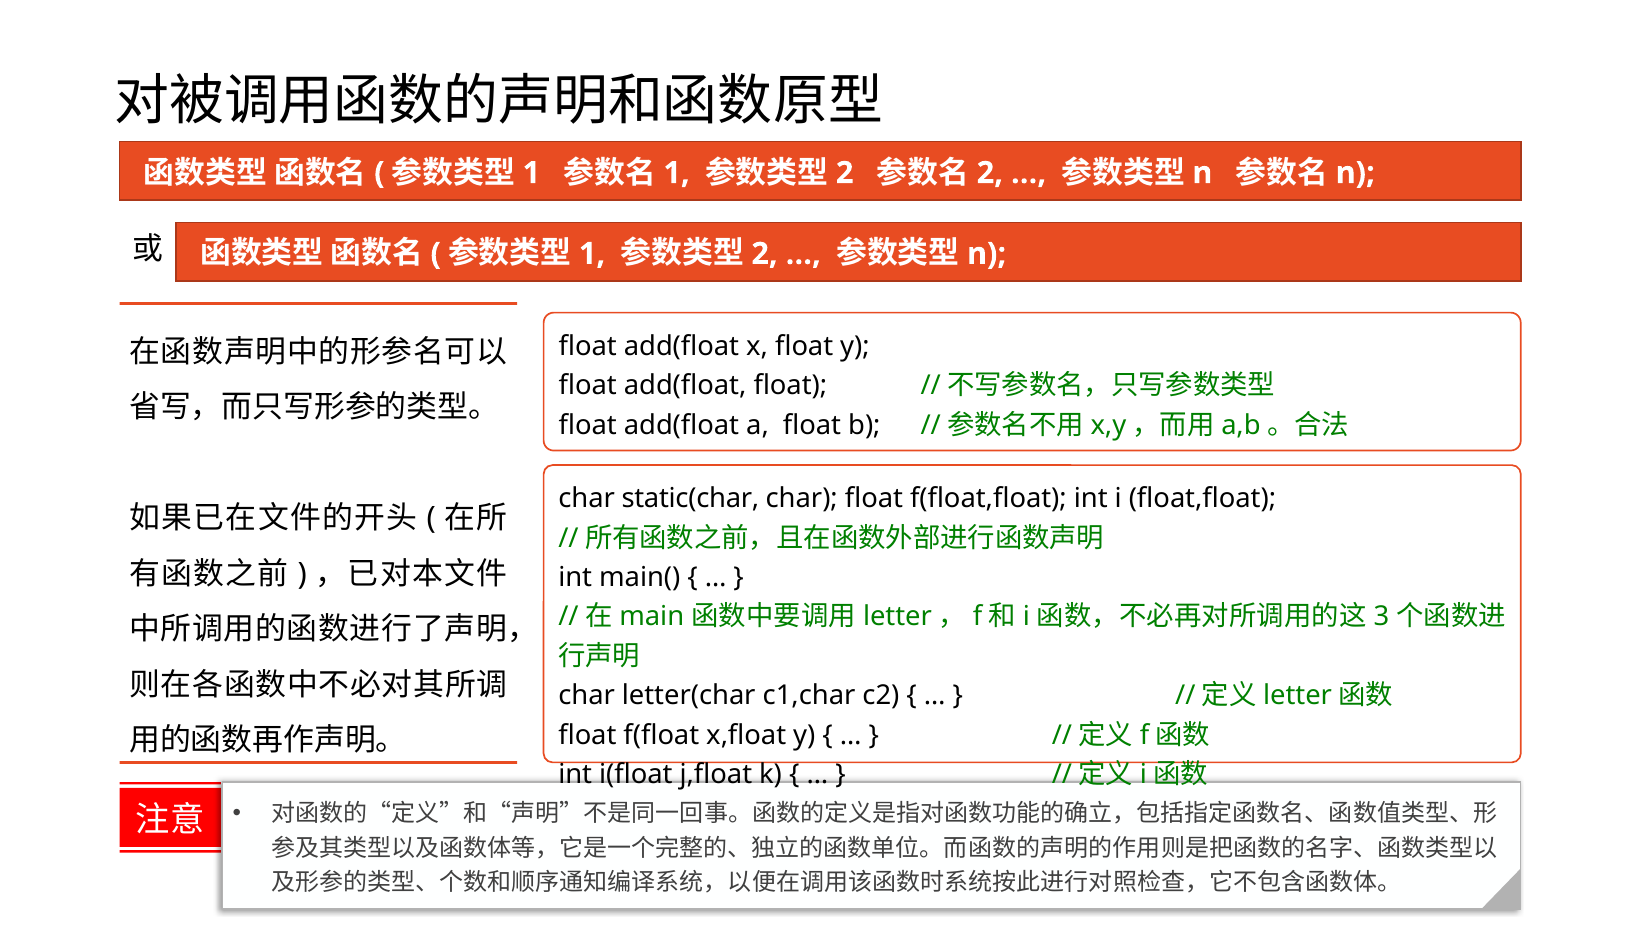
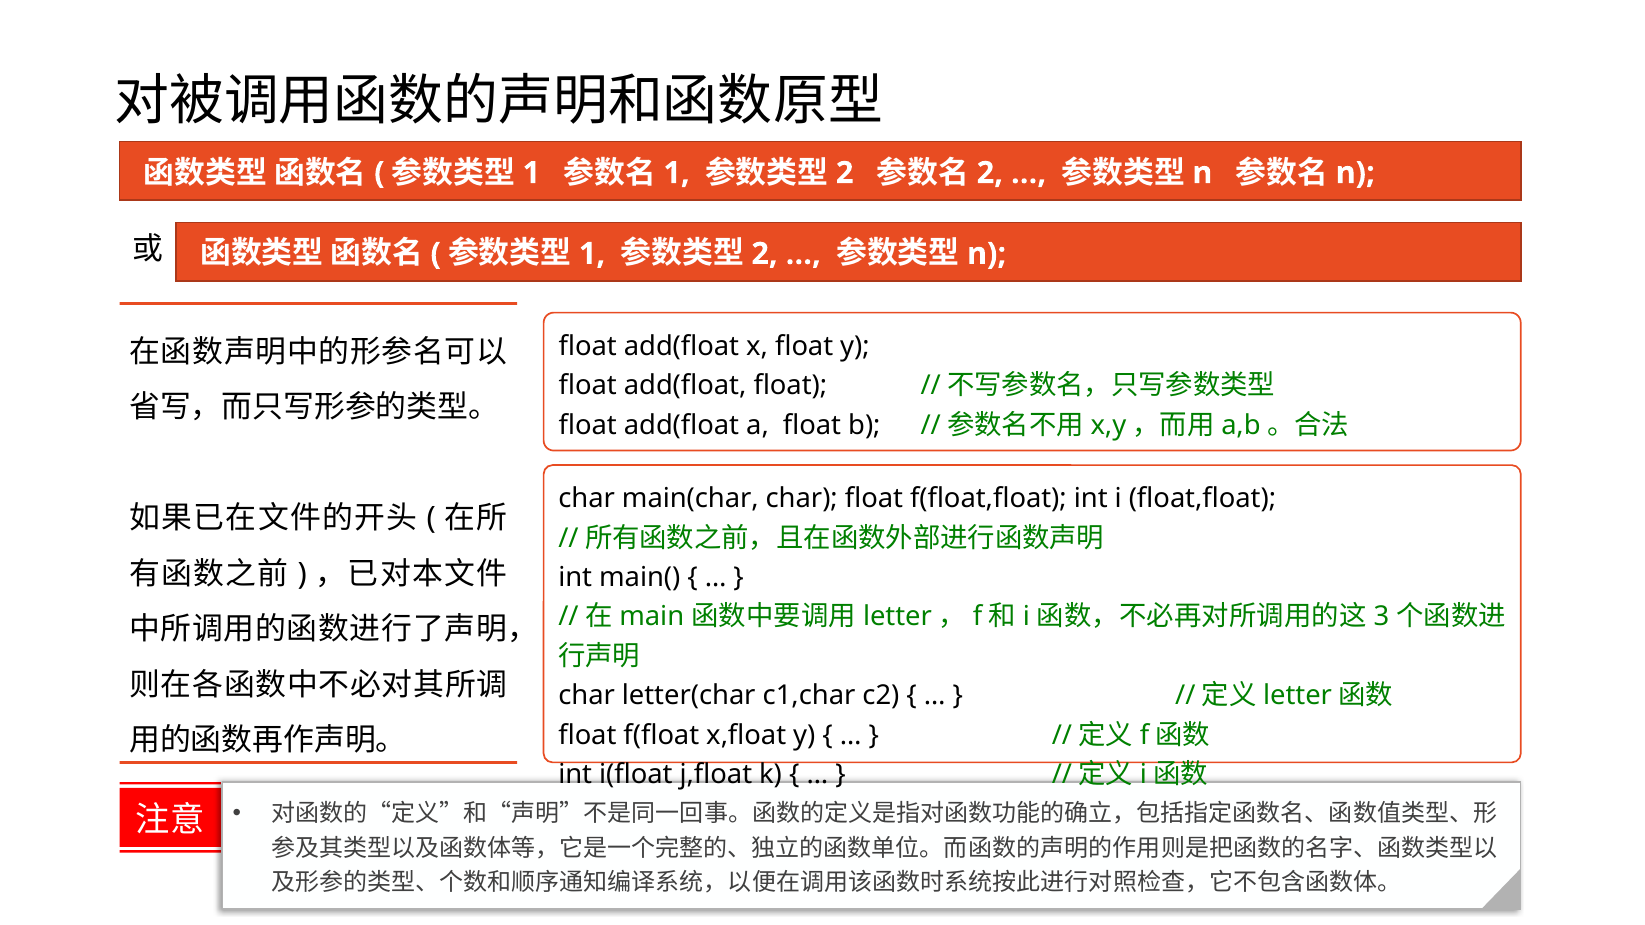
static(char: static(char -> main(char (690, 499)
